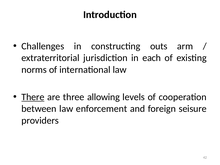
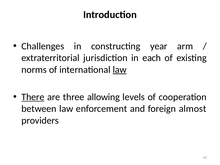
outs: outs -> year (159, 46)
law underline: none -> present (120, 70)
seisure: seisure -> almost (193, 109)
